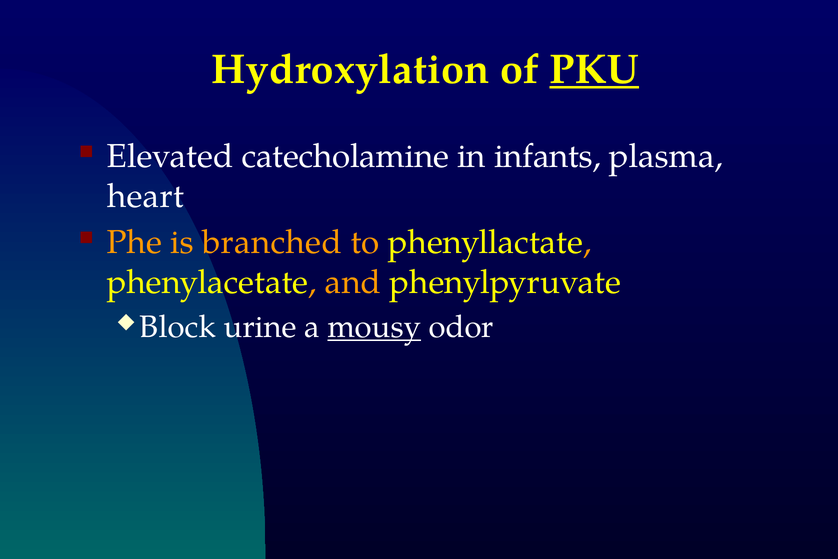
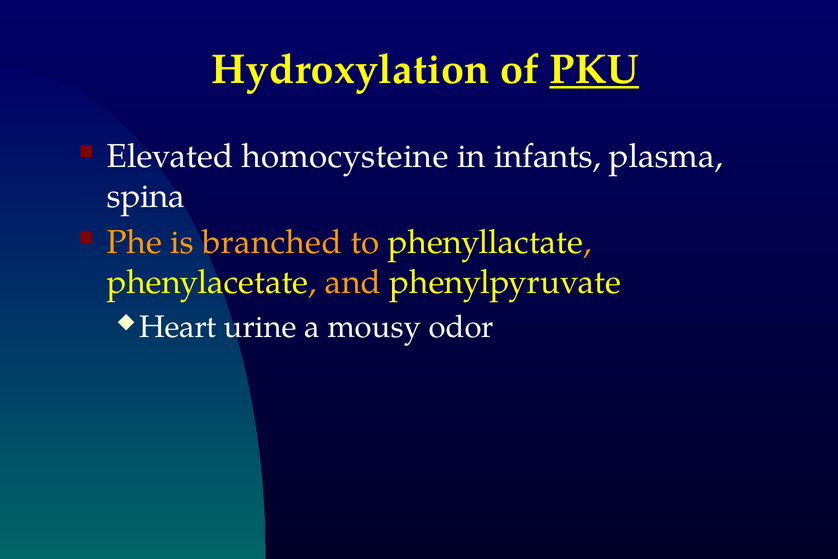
catecholamine: catecholamine -> homocysteine (345, 156)
heart: heart -> spina (146, 196)
Block: Block -> Heart (178, 327)
mousy underline: present -> none (374, 327)
